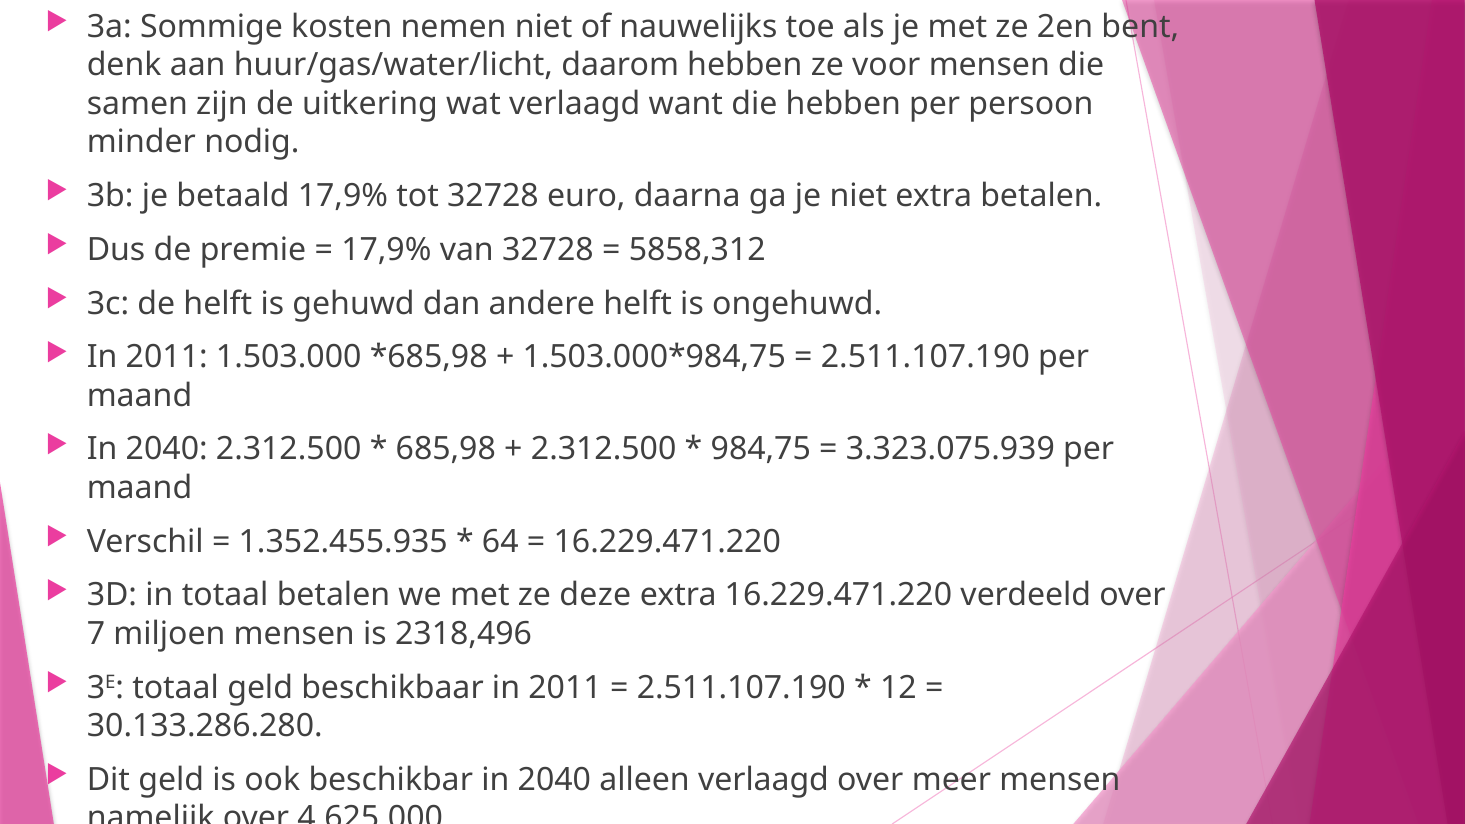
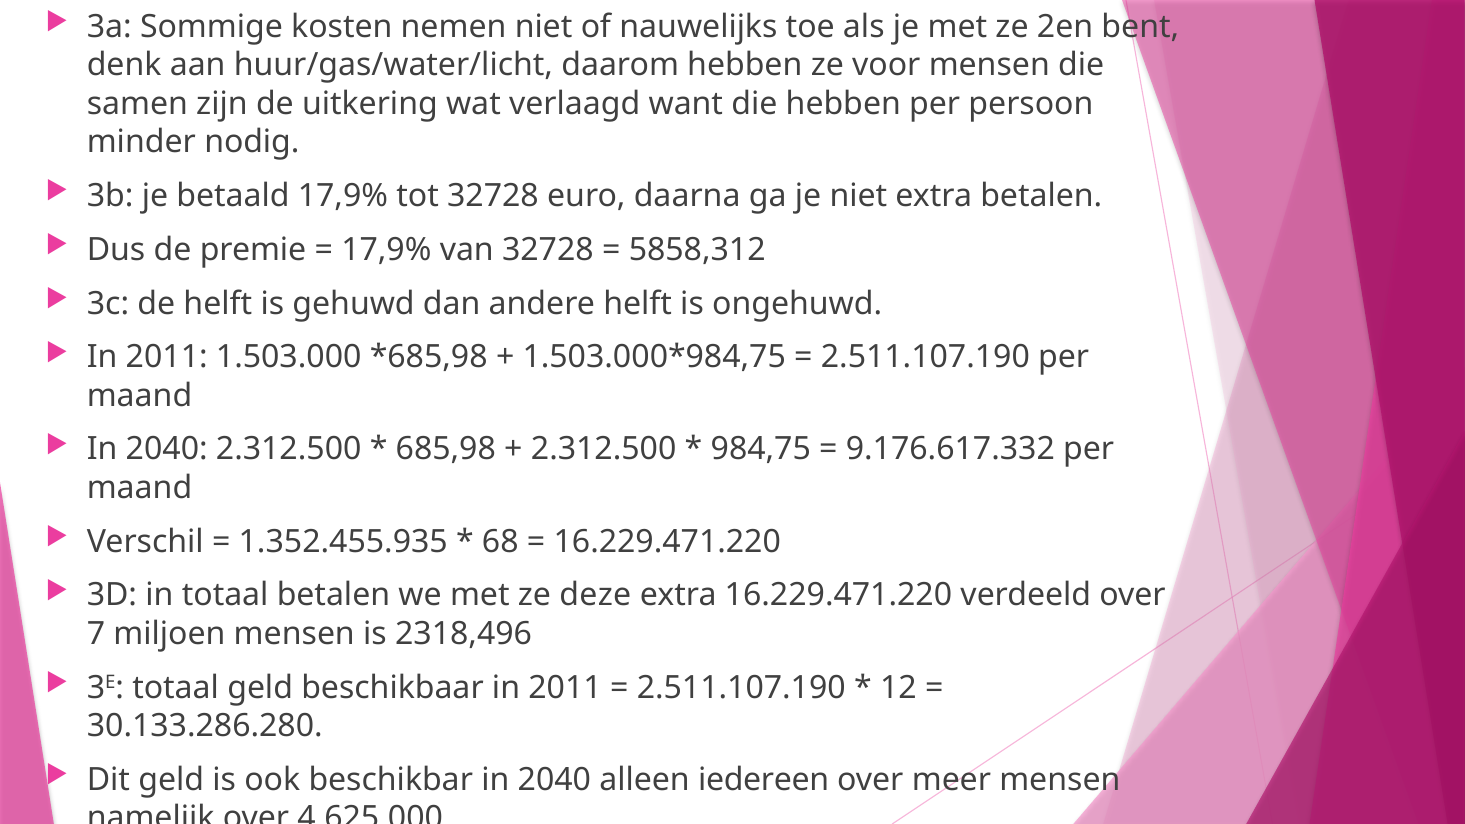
3.323.075.939: 3.323.075.939 -> 9.176.617.332 (950, 449)
64: 64 -> 68 (500, 542)
alleen verlaagd: verlaagd -> iedereen (764, 780)
